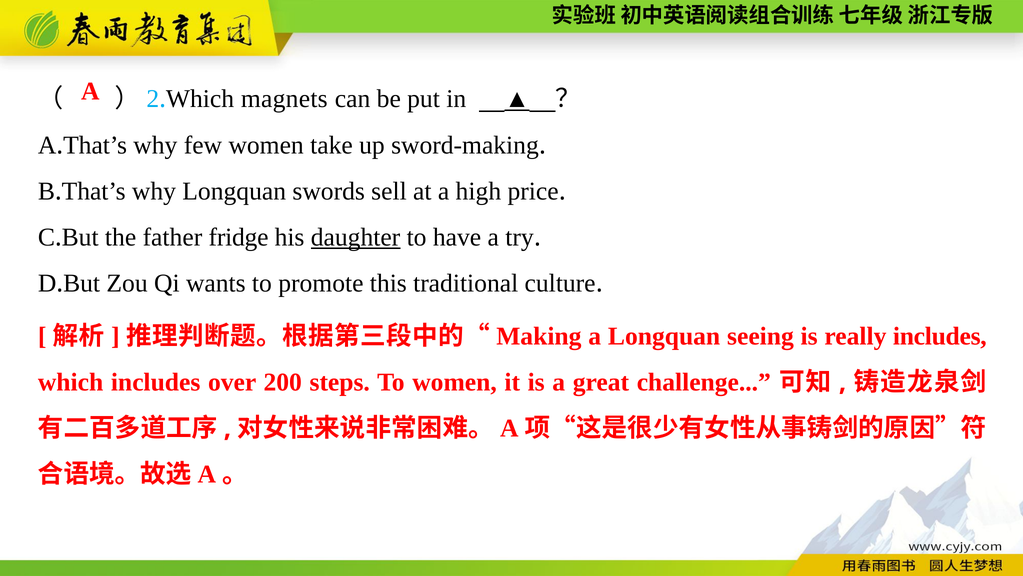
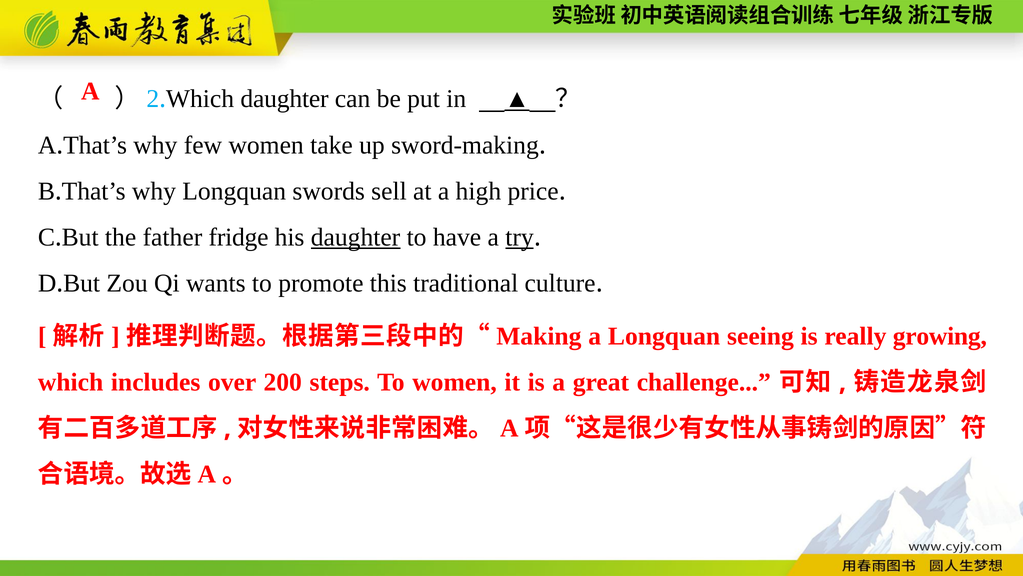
Which magnets: magnets -> daughter (285, 99)
try underline: none -> present (520, 237)
really includes: includes -> growing (940, 336)
